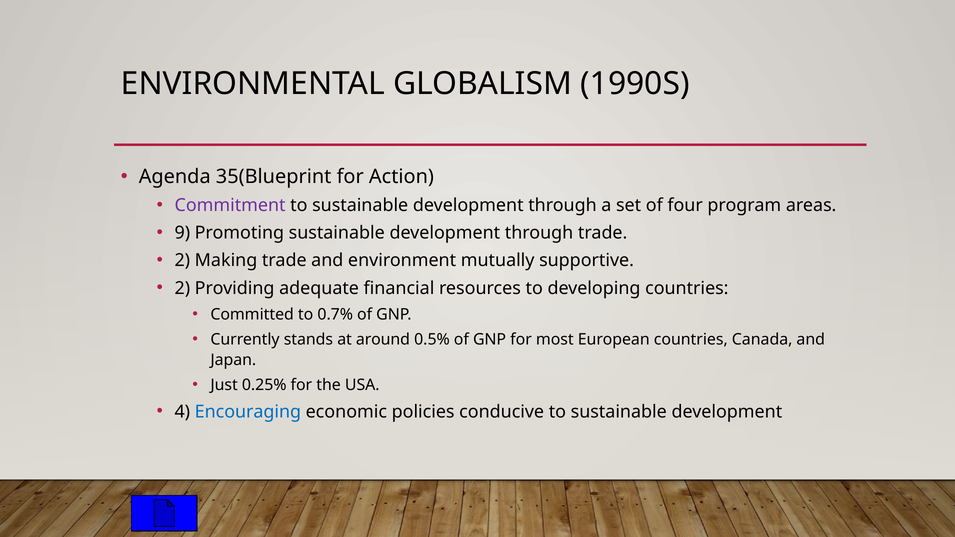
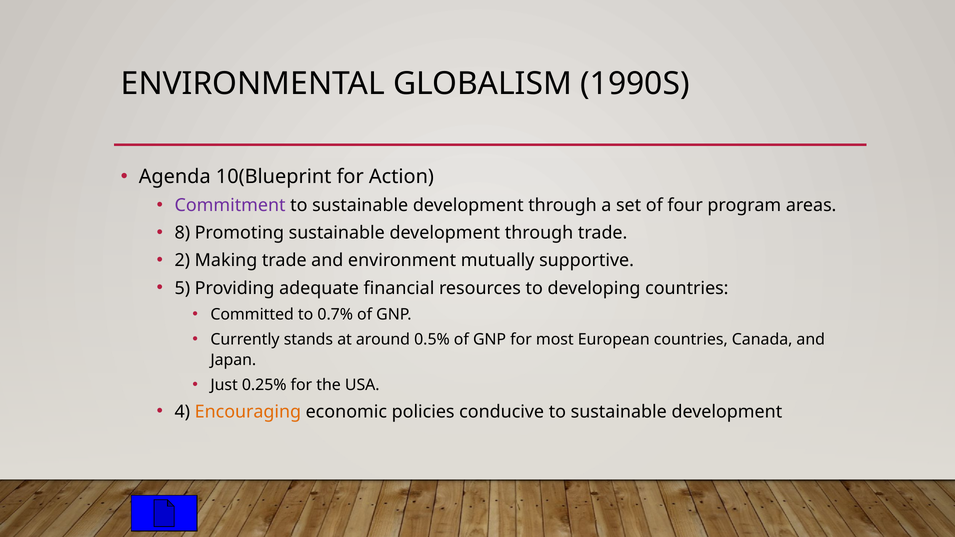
35(Blueprint: 35(Blueprint -> 10(Blueprint (274, 177)
9: 9 -> 8 (182, 233)
2: 2 -> 5 (182, 288)
Encouraging colour: blue -> orange (248, 412)
